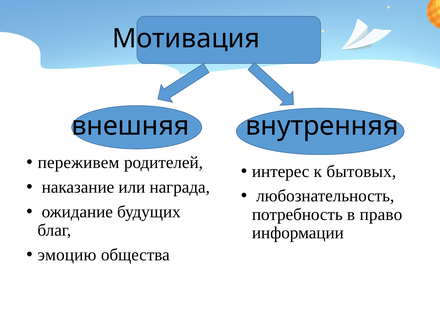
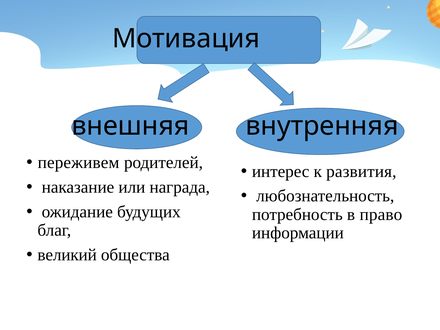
бытовых: бытовых -> развития (361, 171)
эмоцию: эмоцию -> великий (67, 255)
